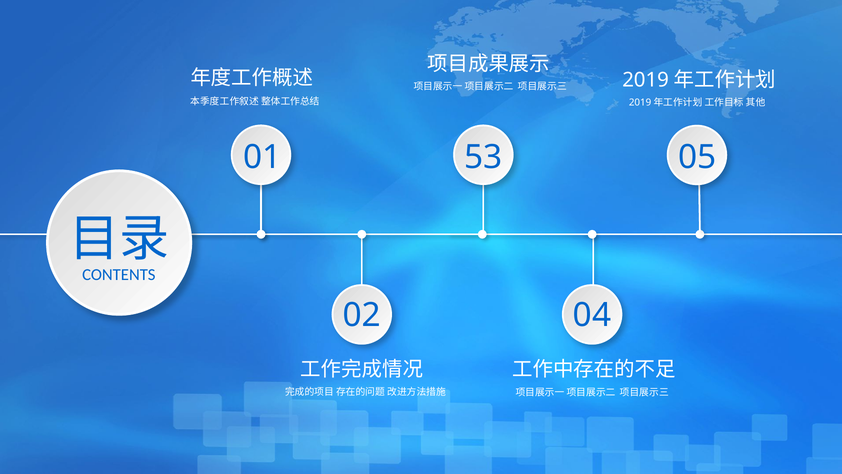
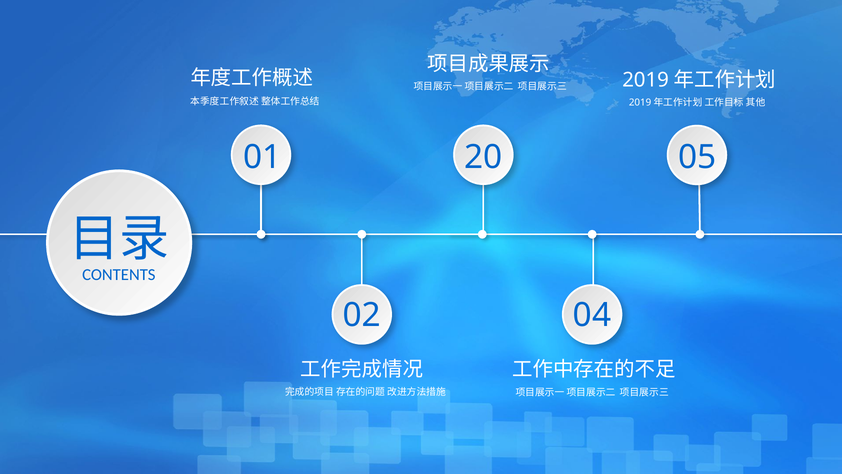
53: 53 -> 20 (483, 157)
